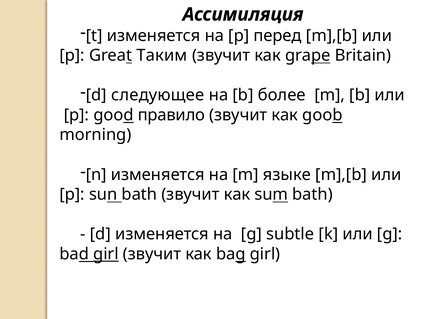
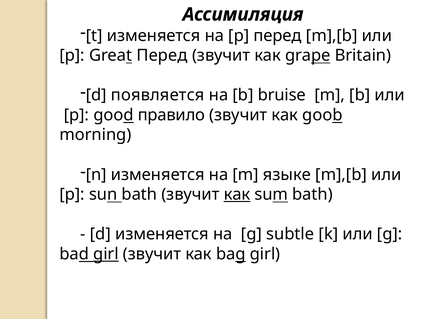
Great Таким: Таким -> Перед (162, 55)
следующее: следующее -> появляется (158, 95)
более: более -> bruise (282, 95)
как underline: none -> present (237, 194)
